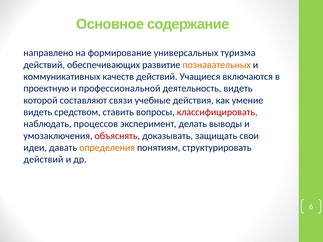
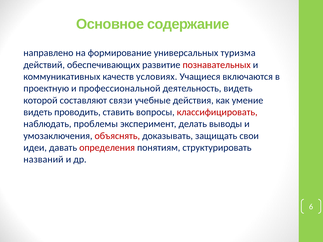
познавательных colour: orange -> red (217, 65)
качеств действий: действий -> условиях (157, 77)
средством: средством -> проводить (77, 112)
процессов: процессов -> проблемы (96, 124)
определения colour: orange -> red (107, 148)
действий: действий -> названий (43, 160)
